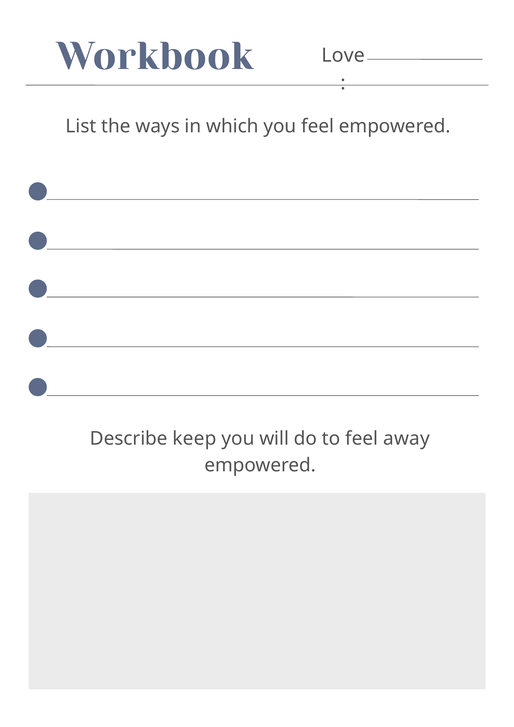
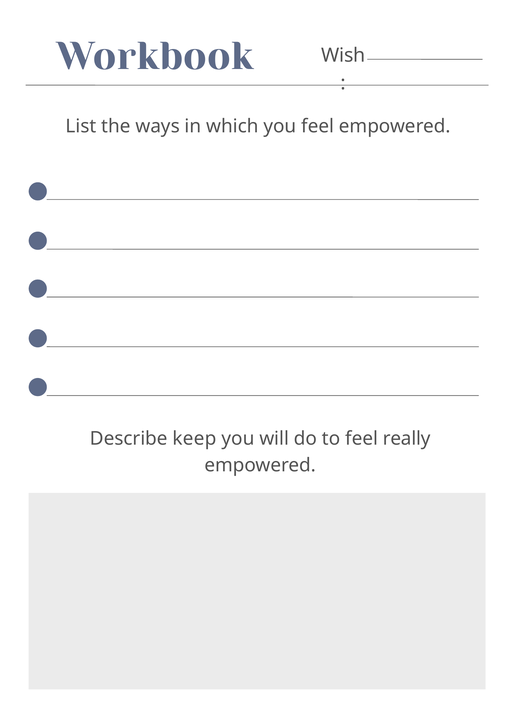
Love: Love -> Wish (343, 55)
away: away -> really (407, 439)
